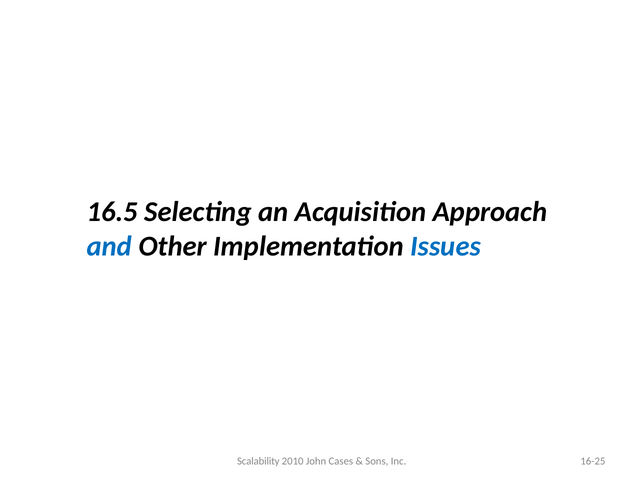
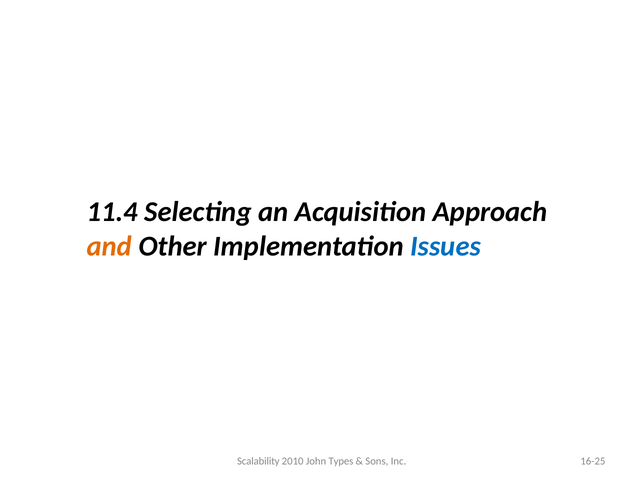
16.5: 16.5 -> 11.4 (112, 212)
and colour: blue -> orange (109, 246)
Cases: Cases -> Types (341, 461)
